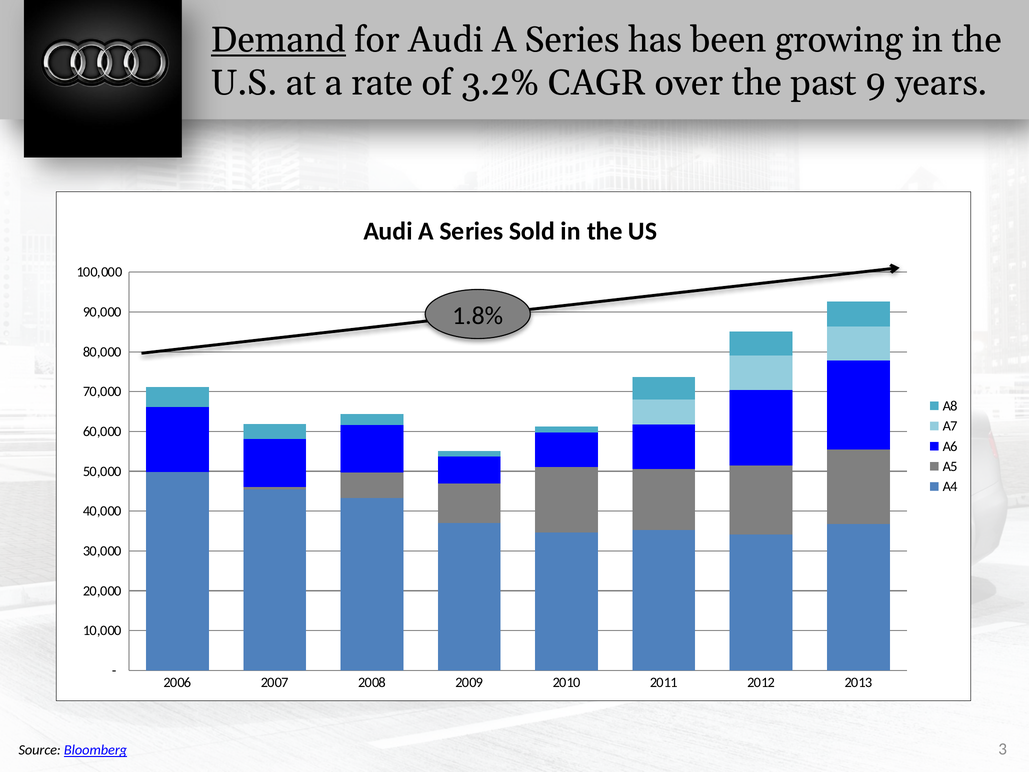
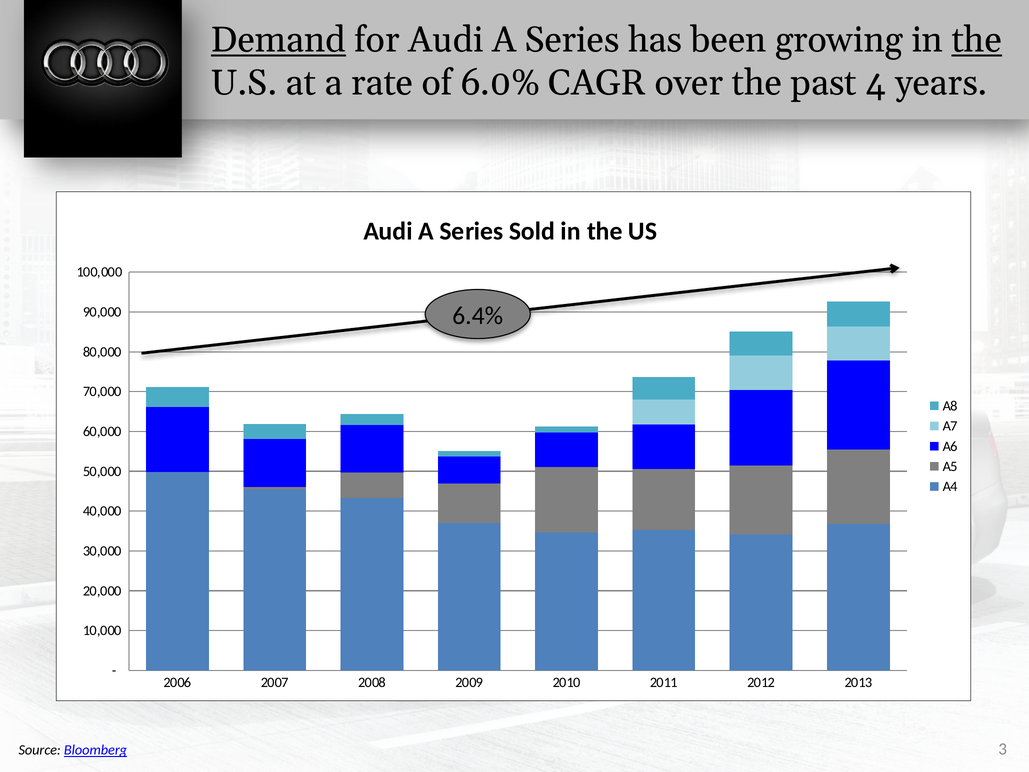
the underline: none -> present (977, 40)
3.2%: 3.2% -> 6.0% (501, 83)
9: 9 -> 4 (876, 83)
1.8%: 1.8% -> 6.4% (478, 316)
